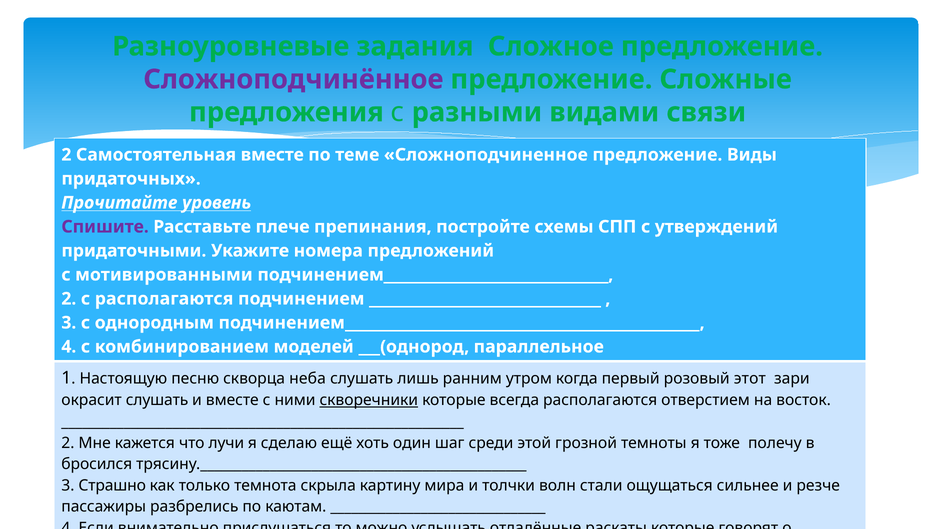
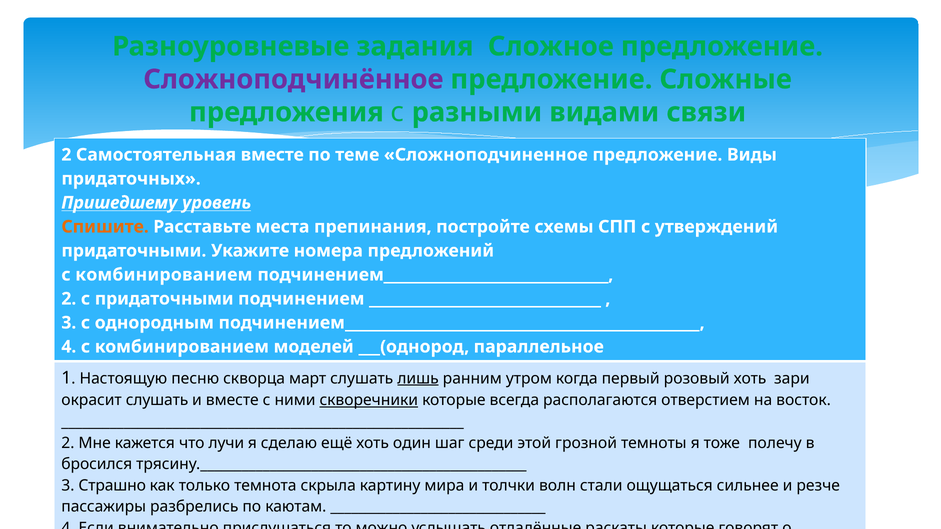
Прочитайте: Прочитайте -> Пришедшему (119, 203)
Спишите colour: purple -> orange (105, 227)
плече: плече -> места (282, 227)
мотивированными: мотивированными -> комбинированием (164, 275)
с располагаются: располагаются -> придаточными (164, 299)
неба: неба -> март (308, 379)
лишь underline: none -> present (418, 379)
розовый этот: этот -> хоть (750, 379)
